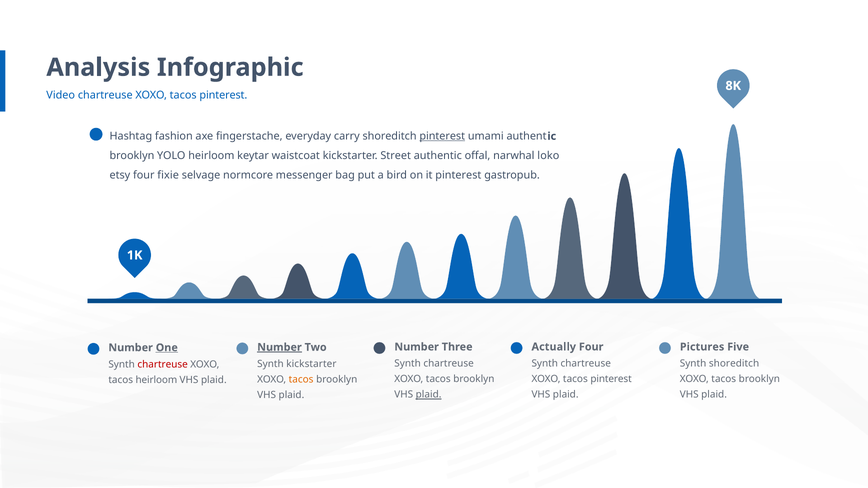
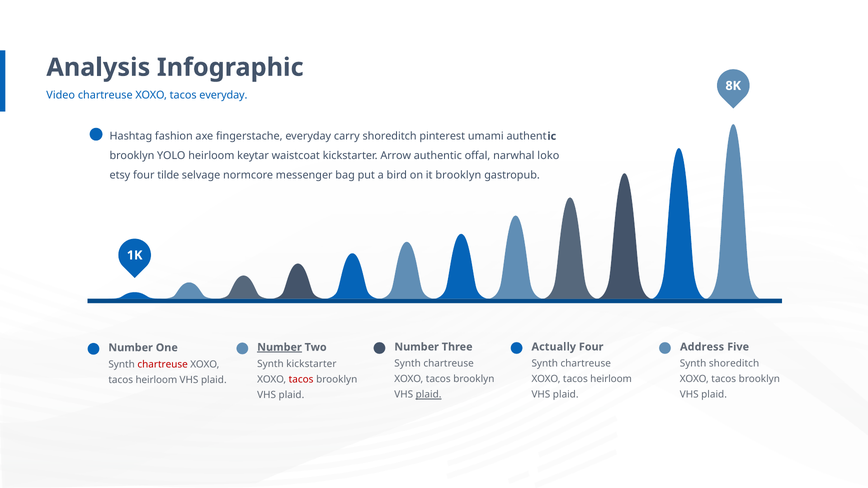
pinterest: pinterest -> everyday (223, 95)
pinterest underline: present -> none (442, 136)
Street: Street -> Arrow (396, 156)
fixie: fixie -> tilde (168, 175)
it pinterest: pinterest -> brooklyn (458, 175)
Pictures: Pictures -> Address (702, 347)
One underline: present -> none (167, 348)
pinterest: pinterest -> heirloom (611, 379)
tacos colour: orange -> red (301, 380)
